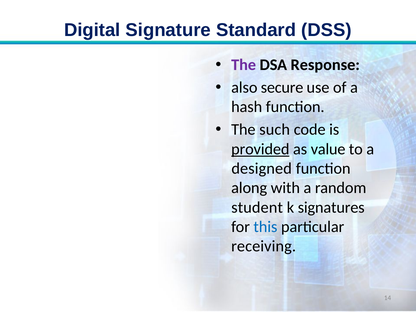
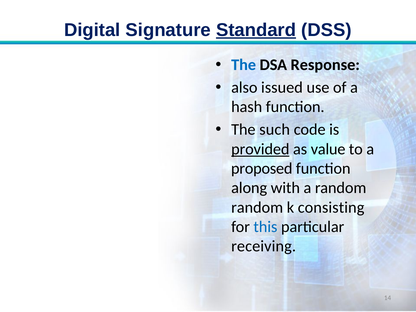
Standard underline: none -> present (256, 30)
The colour: purple -> blue (244, 65)
secure: secure -> issued (282, 88)
designed: designed -> proposed (262, 168)
student: student -> random (257, 207)
signatures: signatures -> consisting (331, 207)
